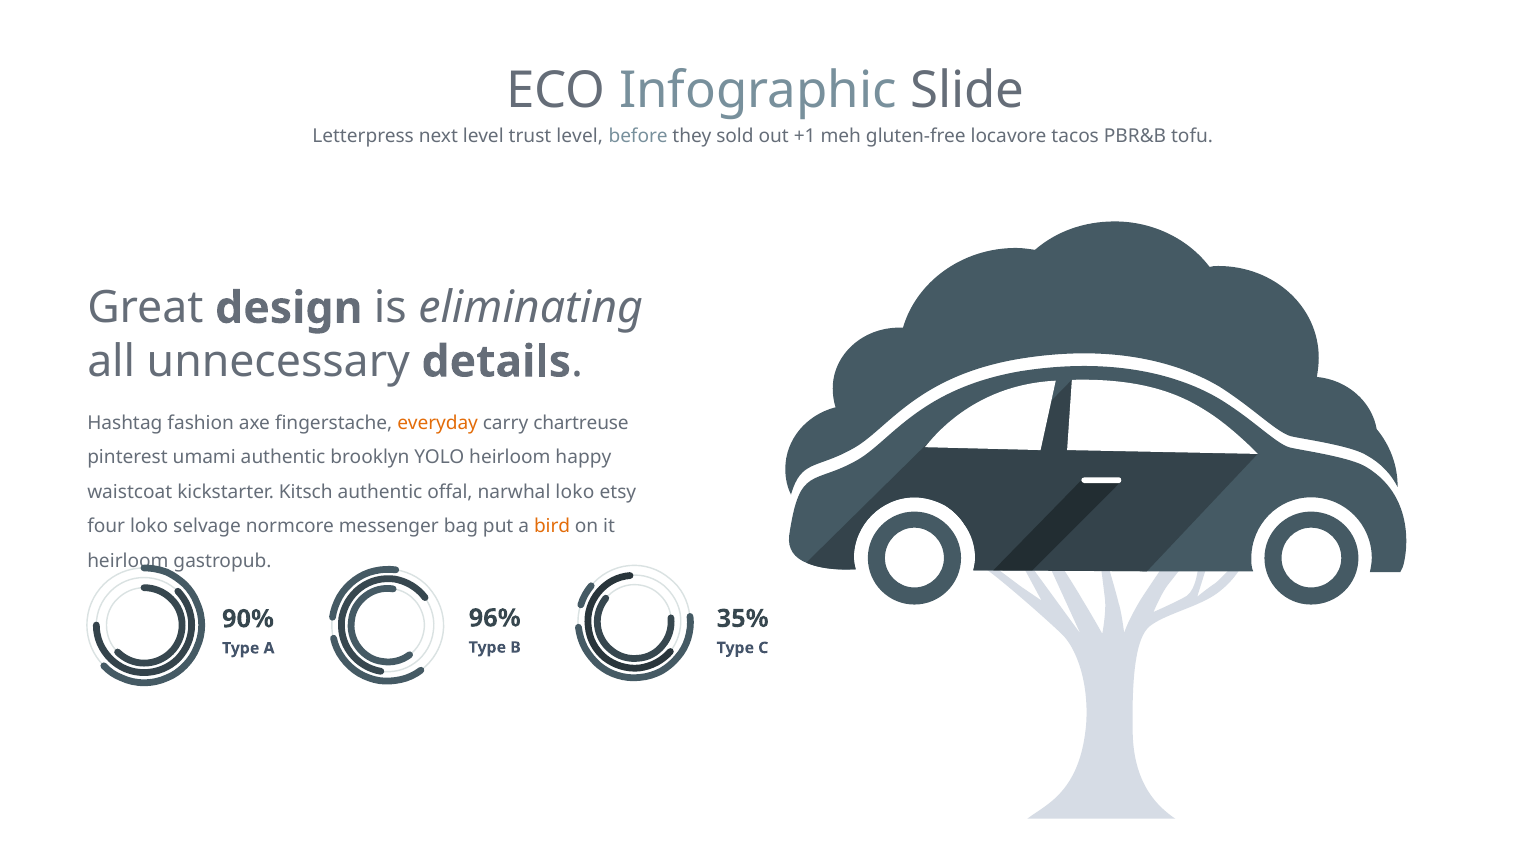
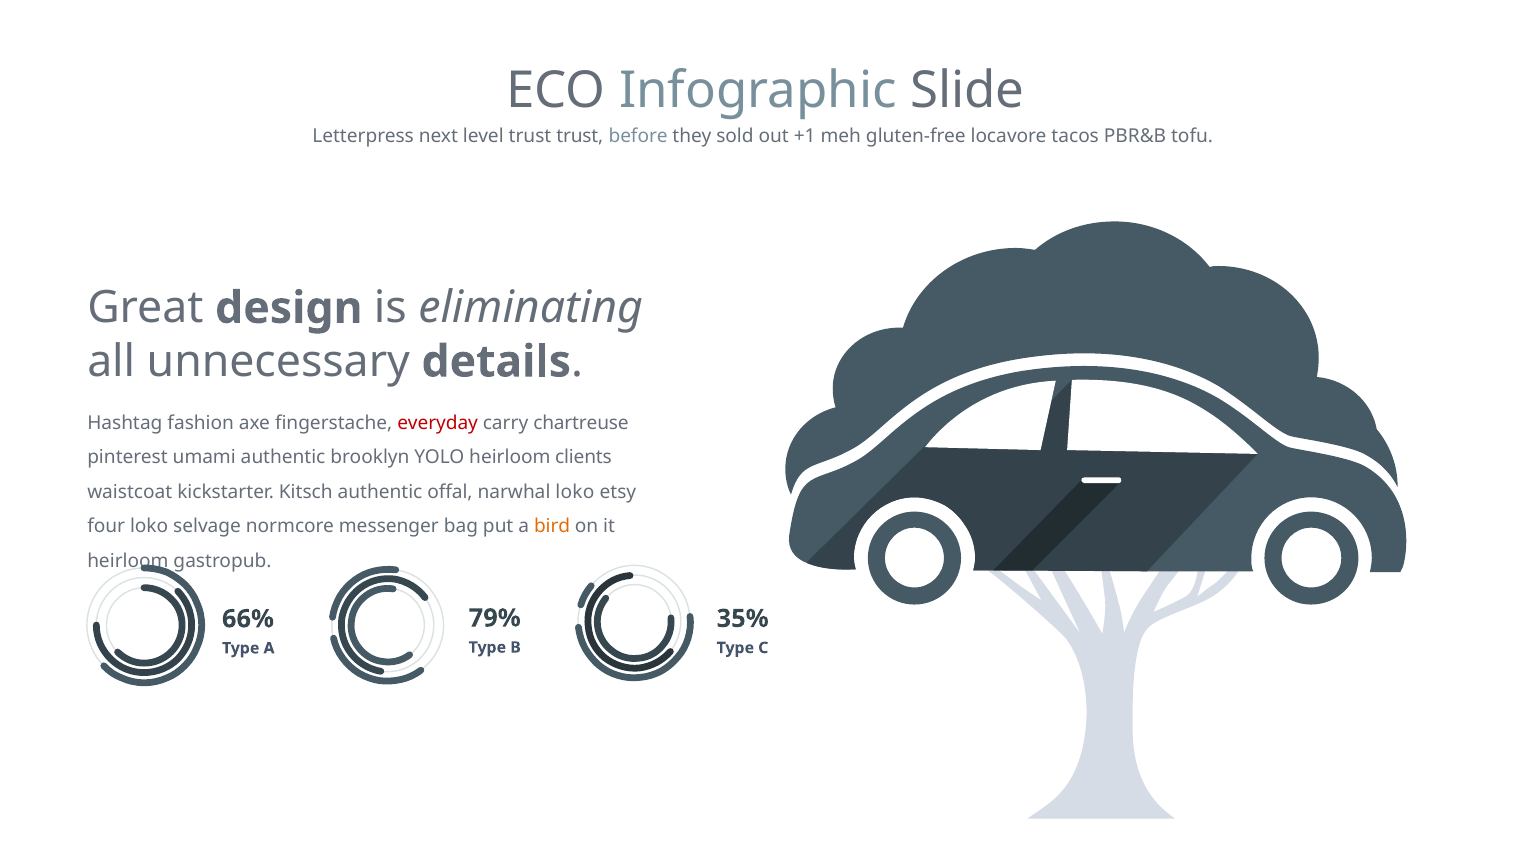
trust level: level -> trust (580, 136)
everyday colour: orange -> red (438, 423)
happy: happy -> clients (583, 457)
96%: 96% -> 79% (495, 618)
90%: 90% -> 66% (248, 619)
